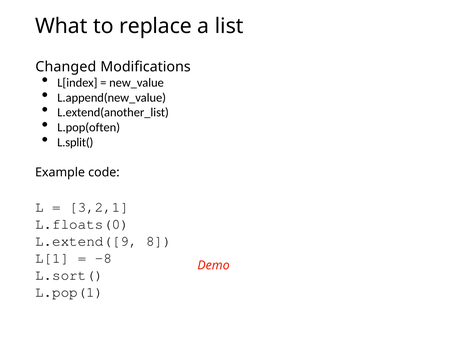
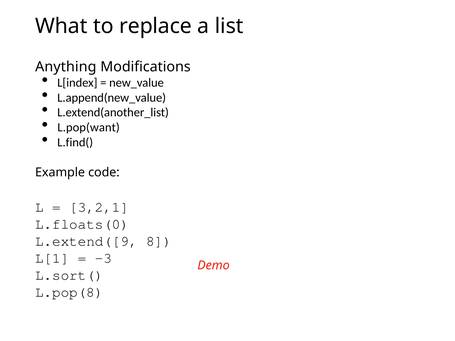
Changed: Changed -> Anything (66, 67)
L.pop(often: L.pop(often -> L.pop(want (89, 128)
L.split(: L.split( -> L.find( (75, 142)
-8: -8 -> -3 (103, 258)
L.pop(1: L.pop(1 -> L.pop(8 (69, 292)
